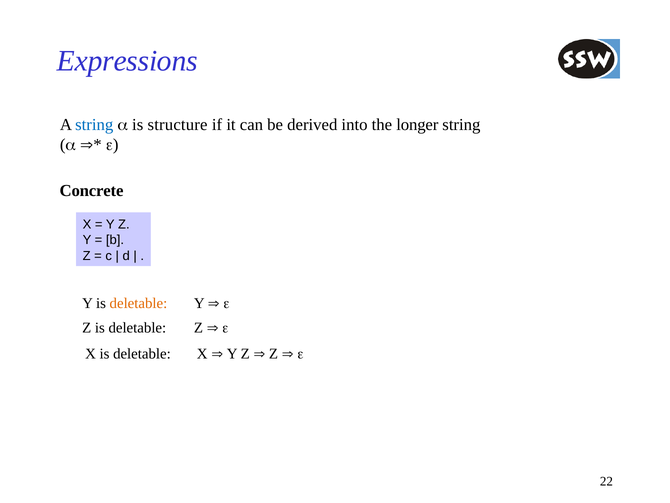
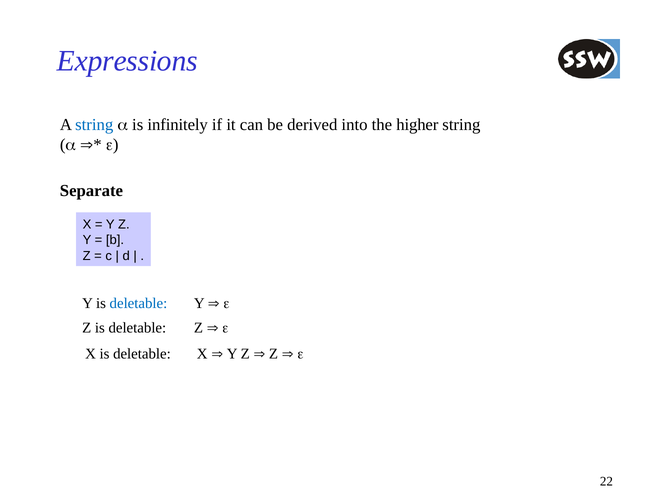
structure: structure -> infinitely (178, 124)
longer: longer -> higher (417, 124)
Concrete: Concrete -> Separate (91, 191)
deletable colour: orange -> blue (138, 303)
